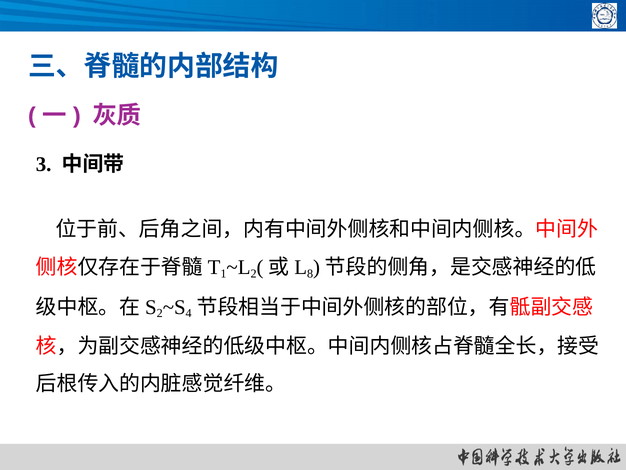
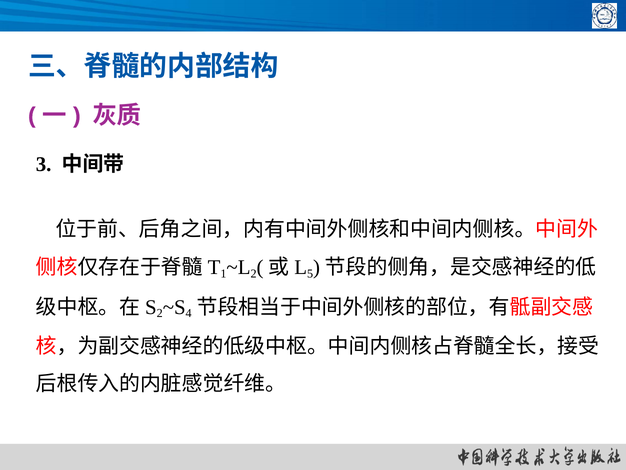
8: 8 -> 5 (310, 273)
